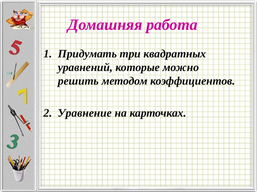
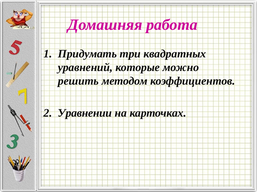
Уравнение: Уравнение -> Уравнении (85, 113)
